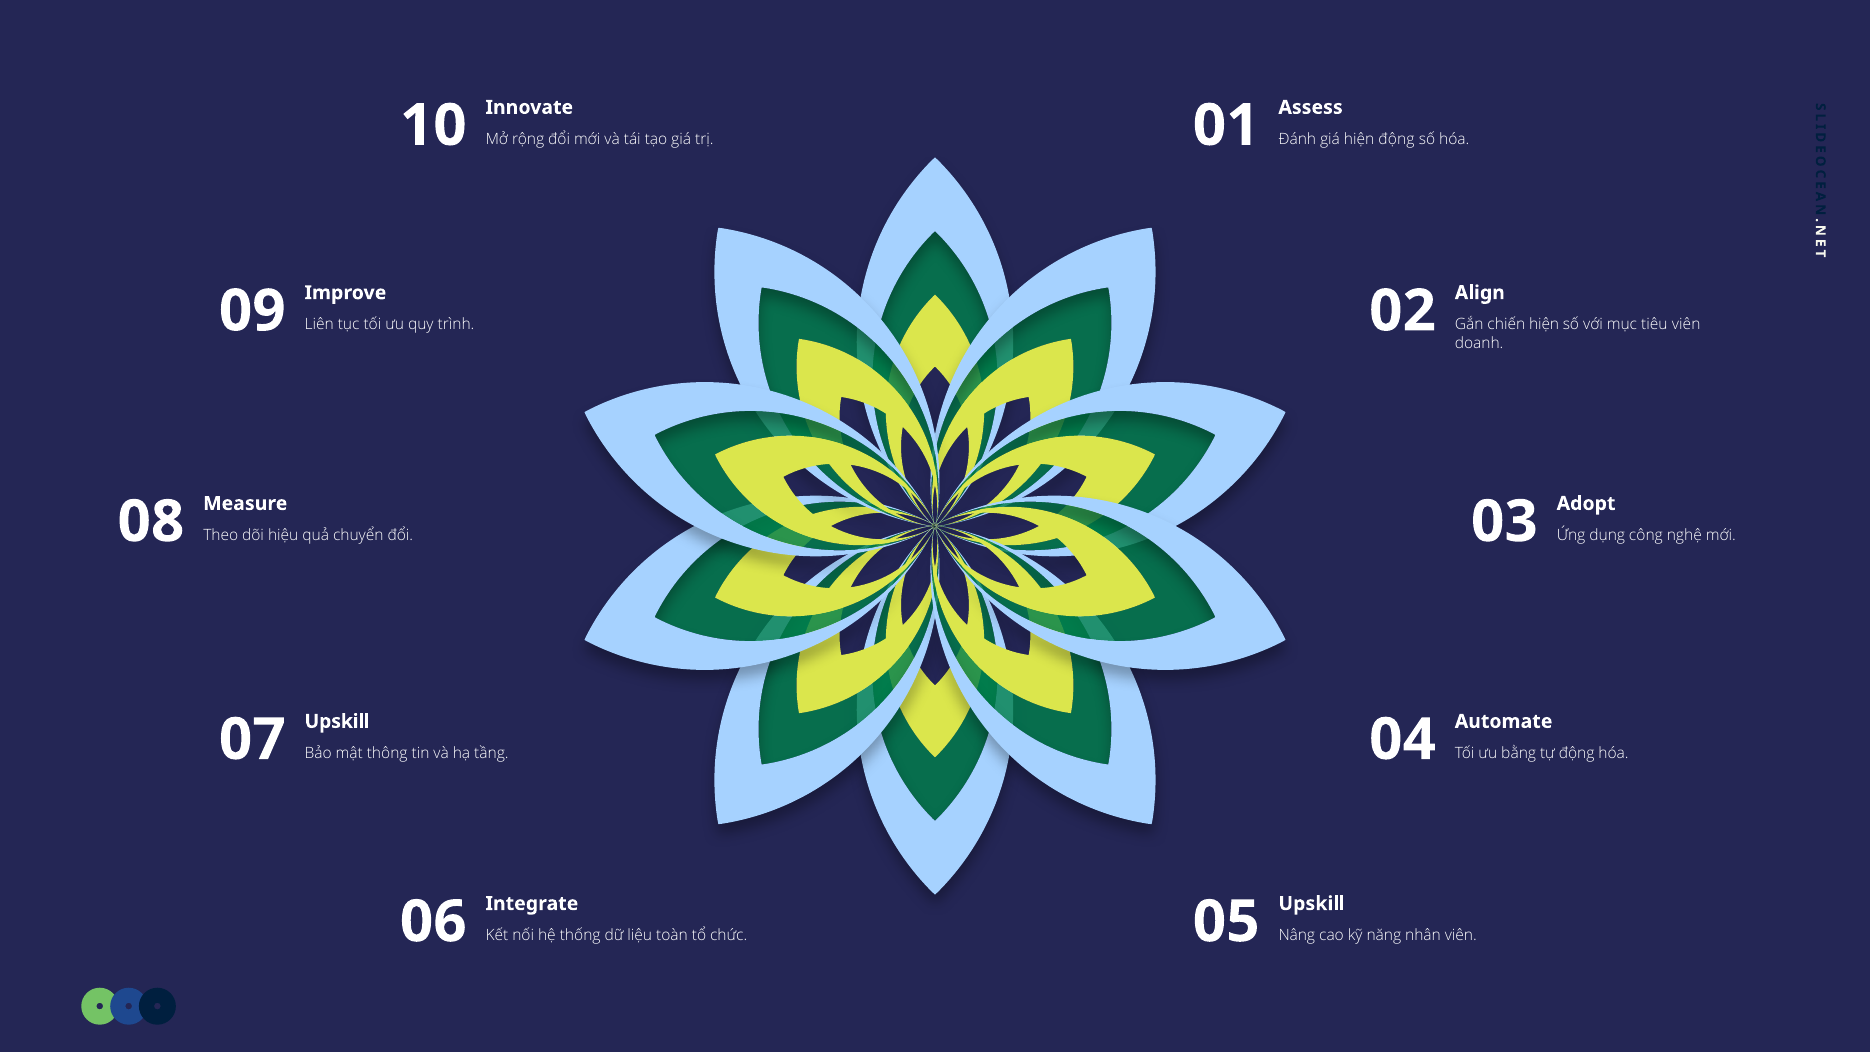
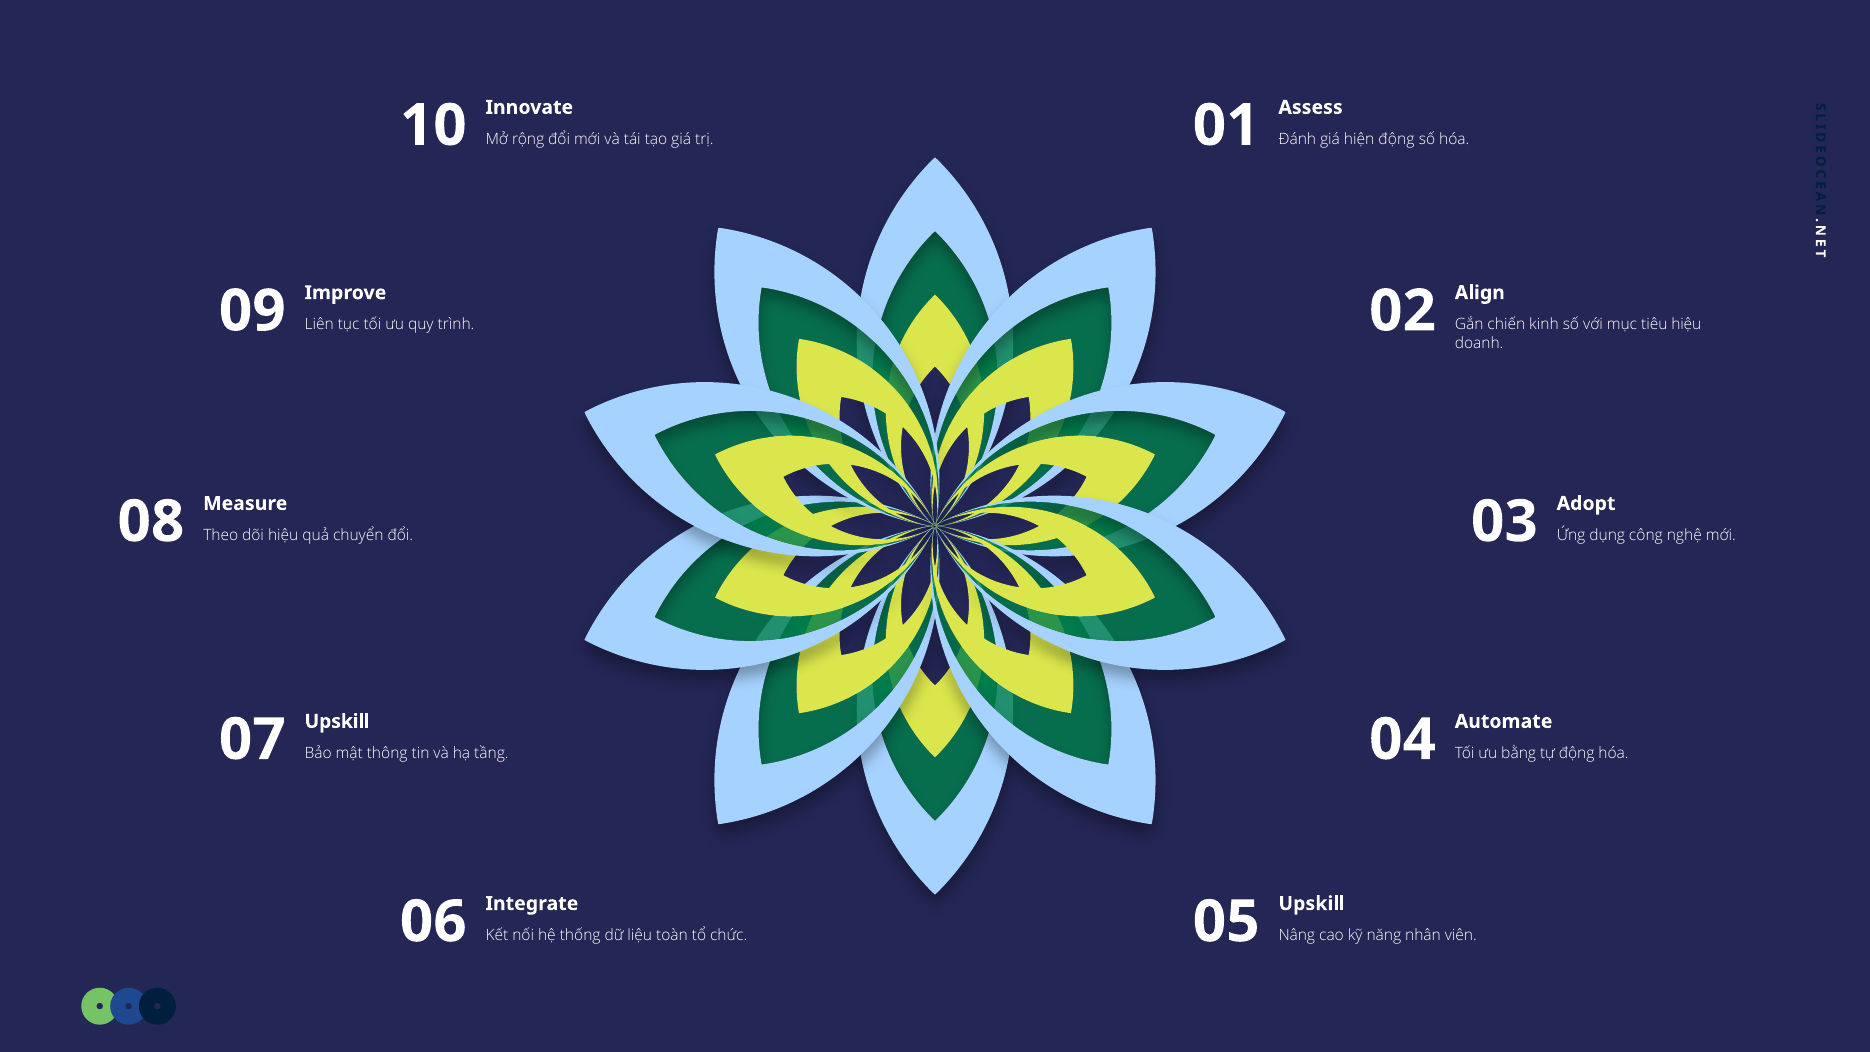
chiến hiện: hiện -> kinh (1544, 324)
tiêu viên: viên -> hiệu (1686, 324)
